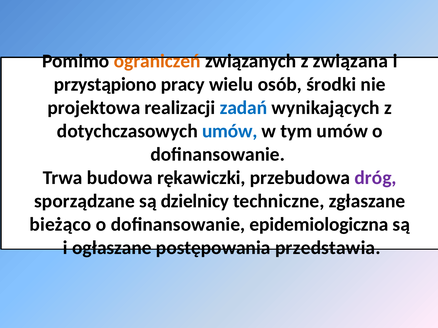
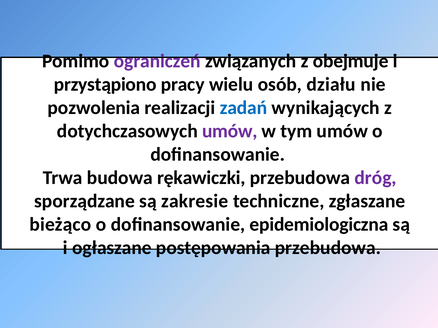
ograniczeń colour: orange -> purple (157, 61)
związana: związana -> obejmuje (351, 61)
środki: środki -> działu (331, 85)
projektowa: projektowa -> pozwolenia (94, 108)
umów colour: blue -> purple (230, 131)
dzielnicy: dzielnicy -> zakresie (195, 202)
postępowania przedstawia: przedstawia -> przebudowa (328, 248)
